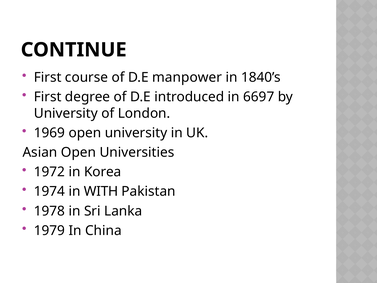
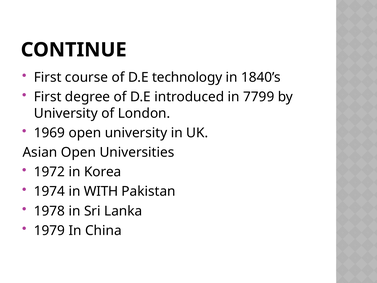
manpower: manpower -> technology (187, 77)
6697: 6697 -> 7799 (259, 97)
